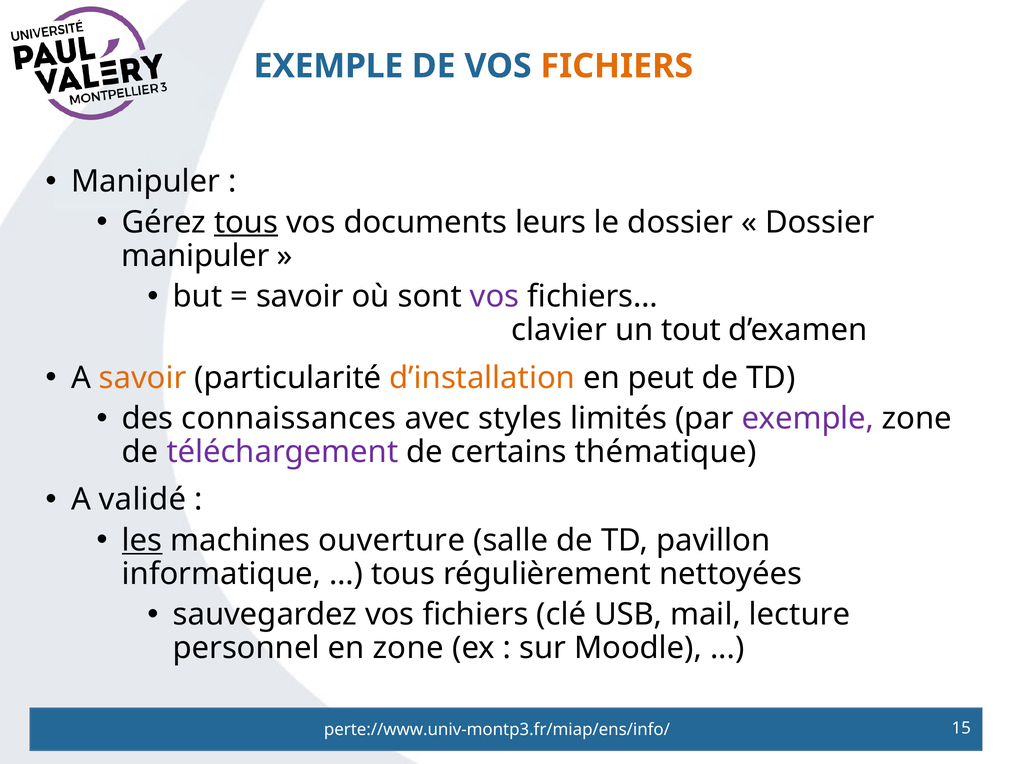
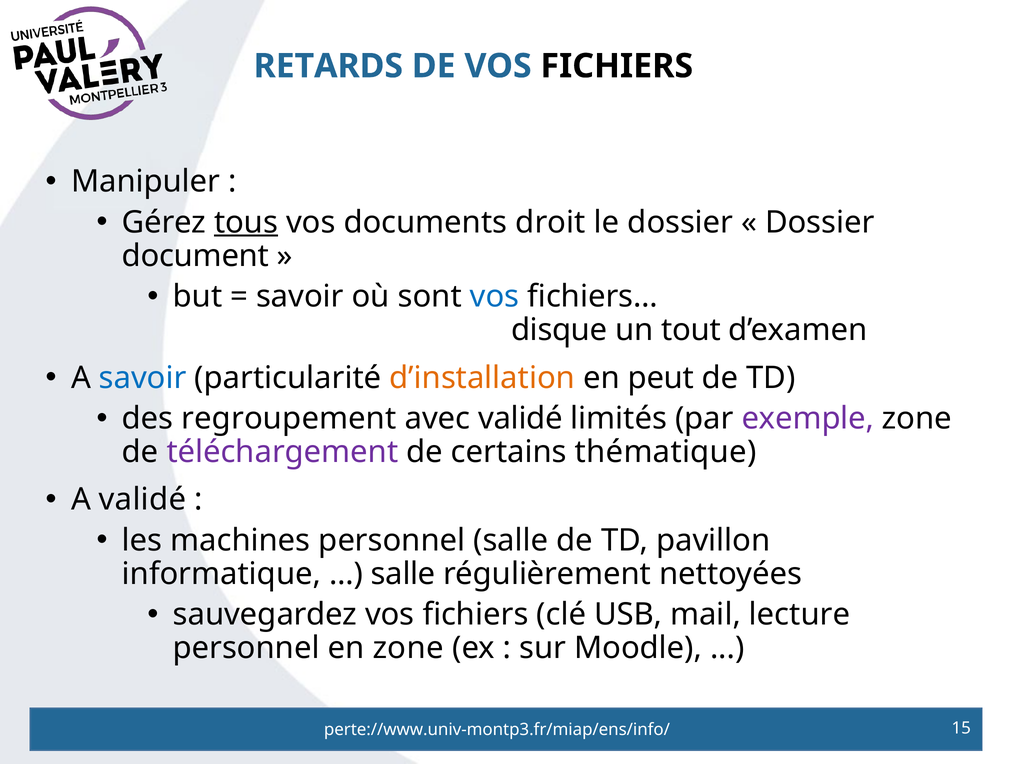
EXEMPLE: EXEMPLE -> RETARDS (328, 66)
FICHIERS colour: orange -> black (617, 66)
leurs: leurs -> droit (551, 222)
manipuler: manipuler -> document (196, 256)
vos colour: purple -> blue (495, 296)
clavier: clavier -> disque (559, 330)
savoir colour: orange -> blue (143, 378)
connaissances: connaissances -> regroupement (289, 418)
avec styles: styles -> validé (520, 418)
les underline: present -> none (142, 540)
machines ouverture: ouverture -> personnel (392, 540)
tous: tous -> salle (403, 574)
